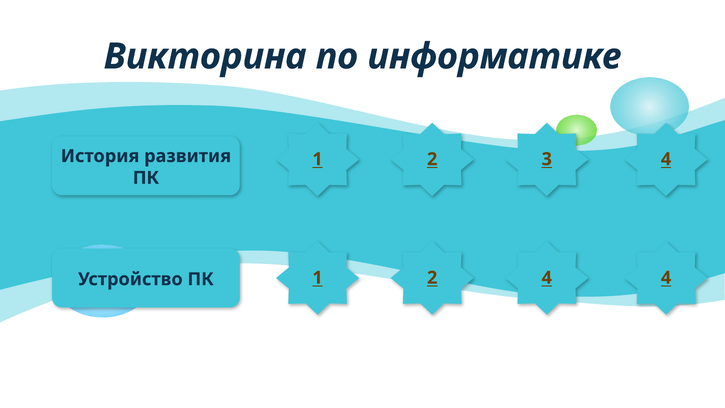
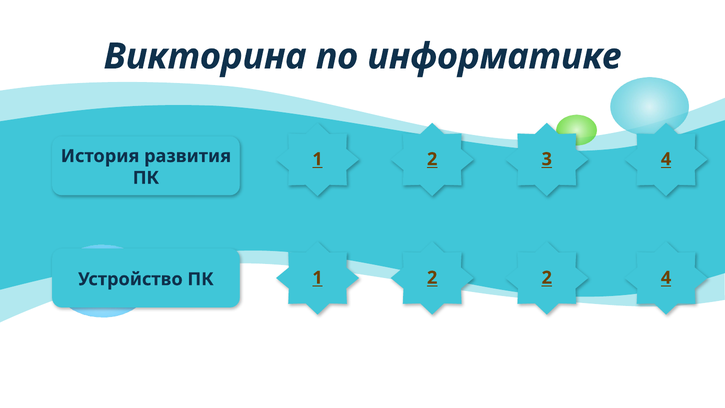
4: 4 -> 2 (547, 278)
